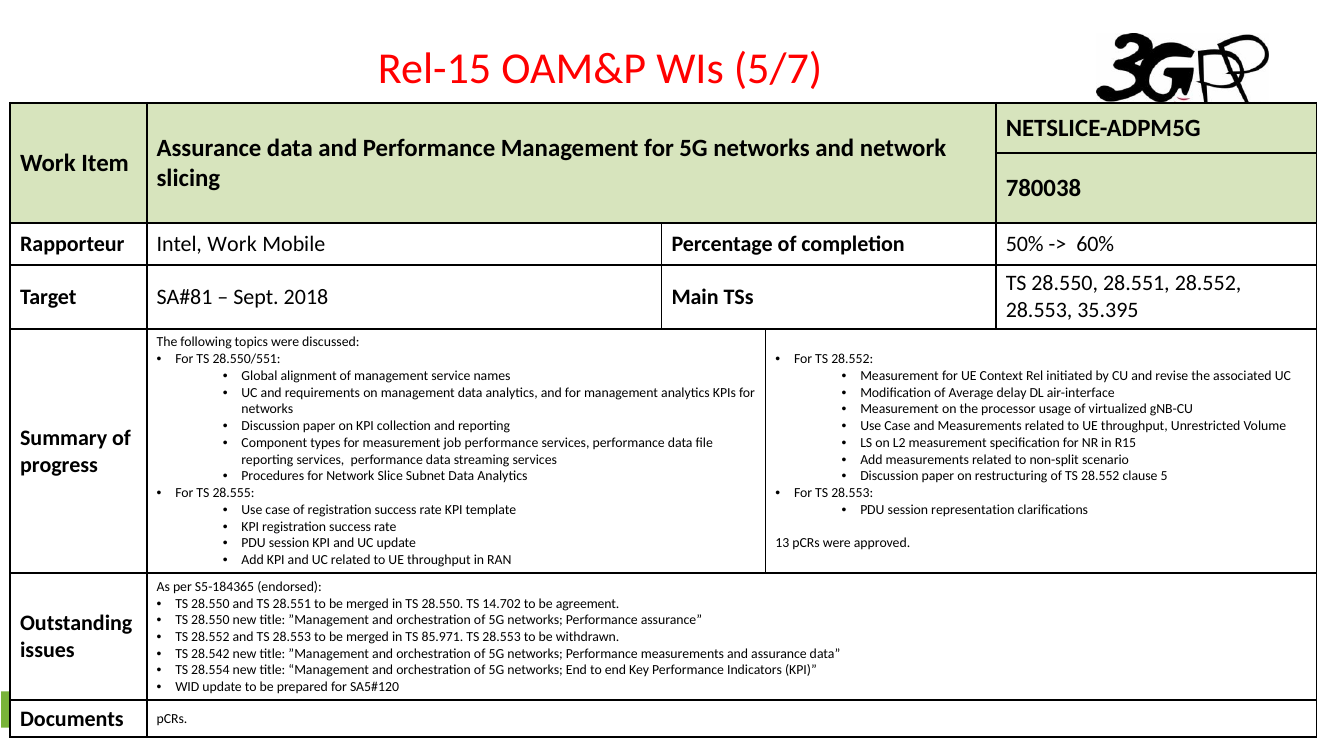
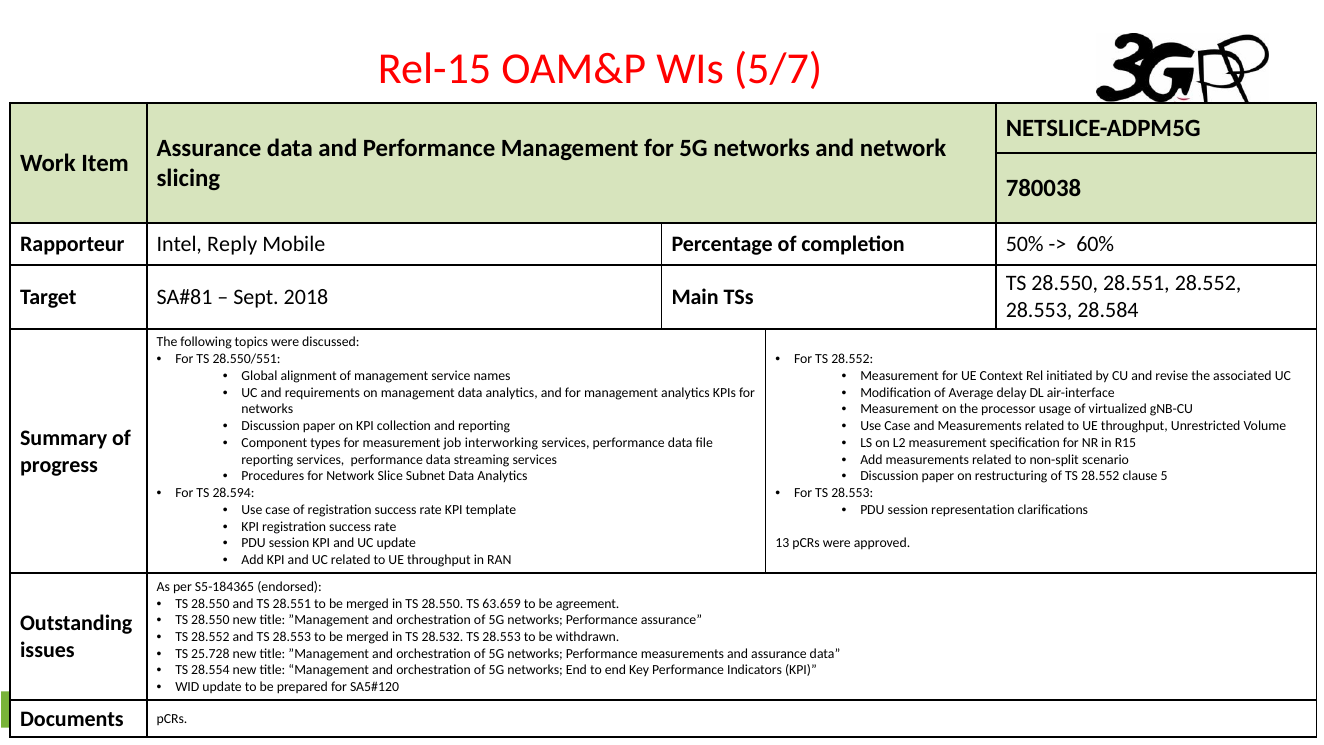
Intel Work: Work -> Reply (232, 244)
35.395: 35.395 -> 28.584 (1108, 311)
job performance: performance -> interworking (501, 443)
28.555: 28.555 -> 28.594 (233, 493)
14.702: 14.702 -> 63.659 (502, 603)
85.971: 85.971 -> 28.532 (442, 637)
28.542: 28.542 -> 25.728 (210, 653)
